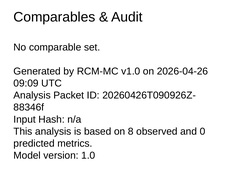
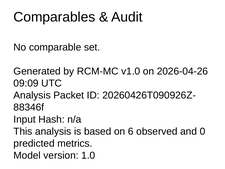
8: 8 -> 6 (131, 131)
